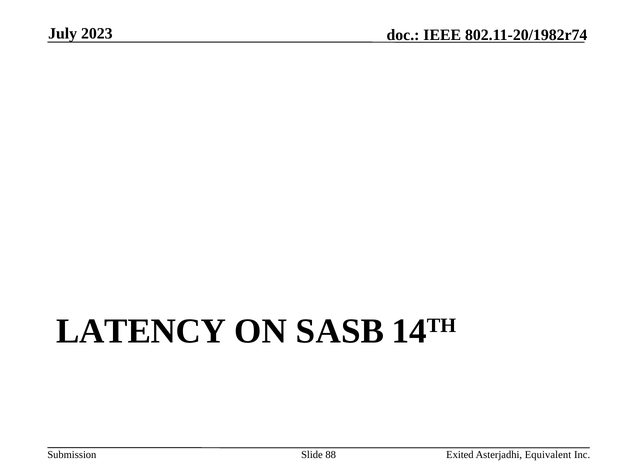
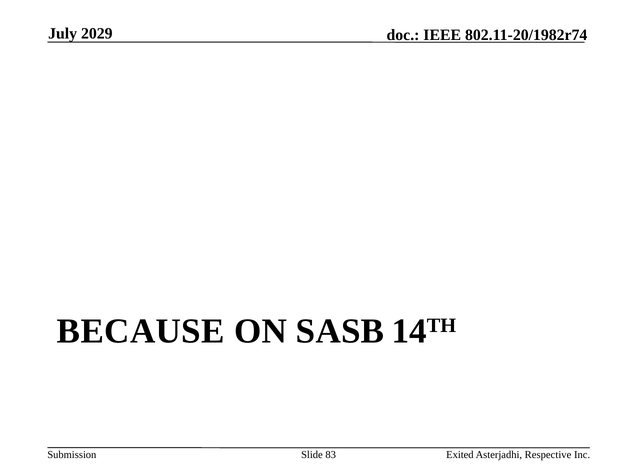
2023: 2023 -> 2029 (97, 34)
LATENCY: LATENCY -> BECAUSE (141, 331)
88: 88 -> 83 (331, 455)
Equivalent: Equivalent -> Respective (548, 455)
